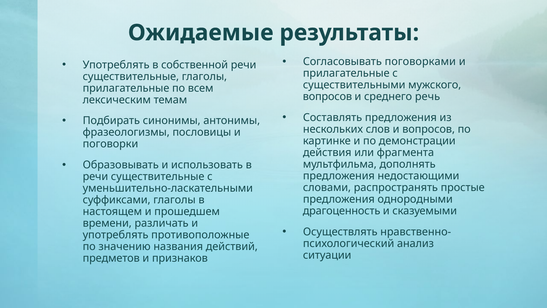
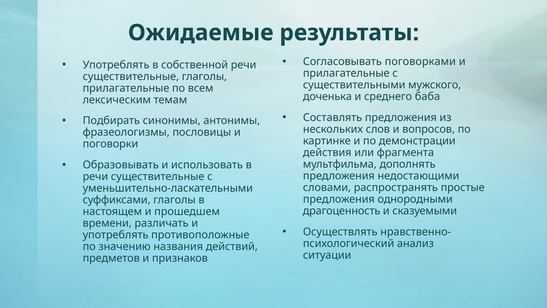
вопросов: вопросов -> доченька (327, 97)
речь: речь -> баба (428, 97)
